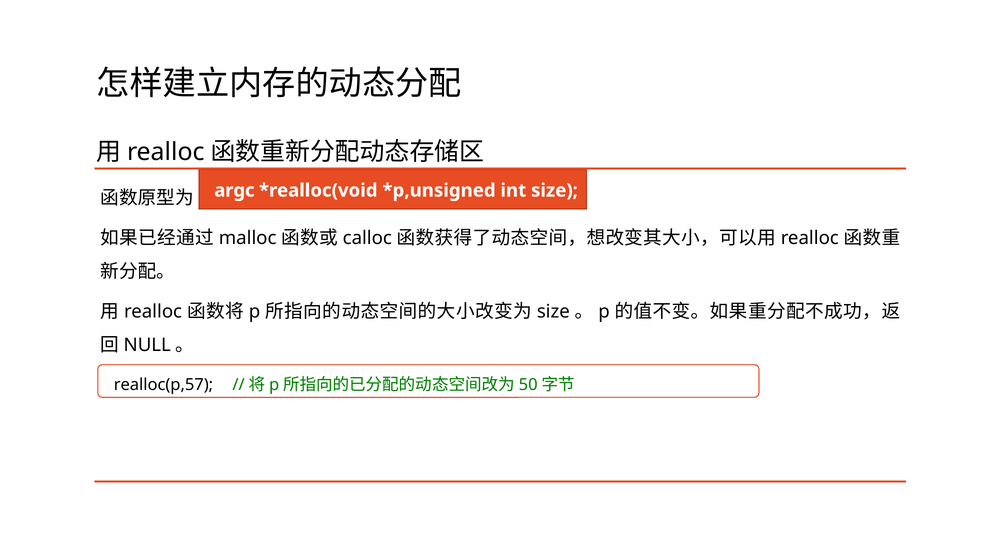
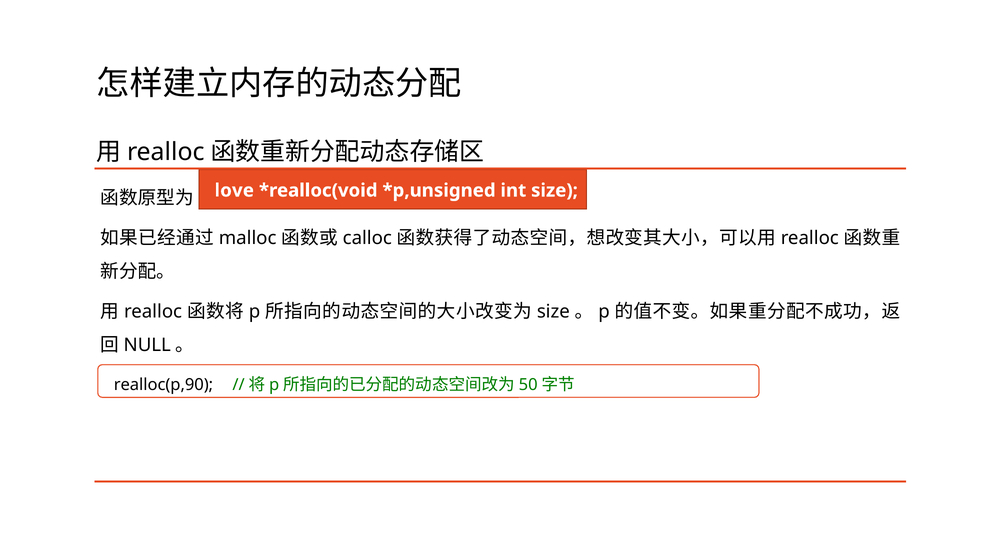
argc: argc -> love (234, 190)
realloc(p,57: realloc(p,57 -> realloc(p,90 (163, 384)
